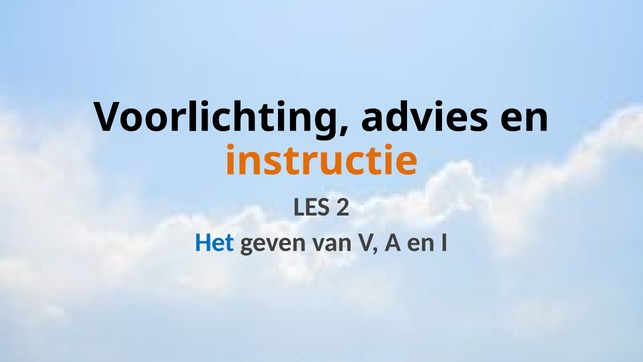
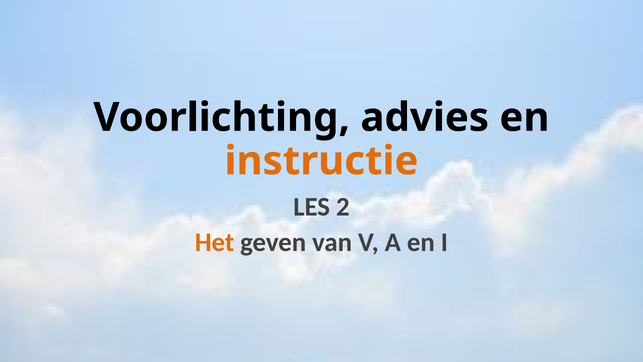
Het colour: blue -> orange (215, 242)
